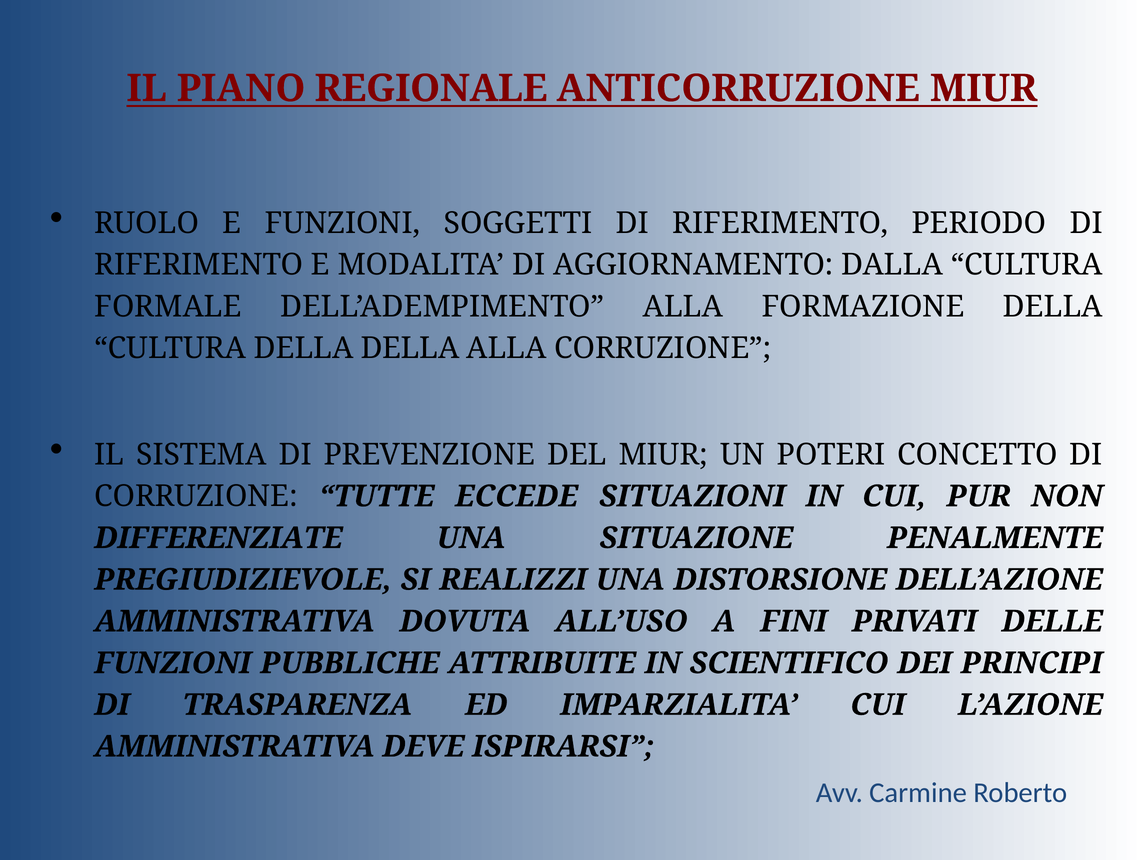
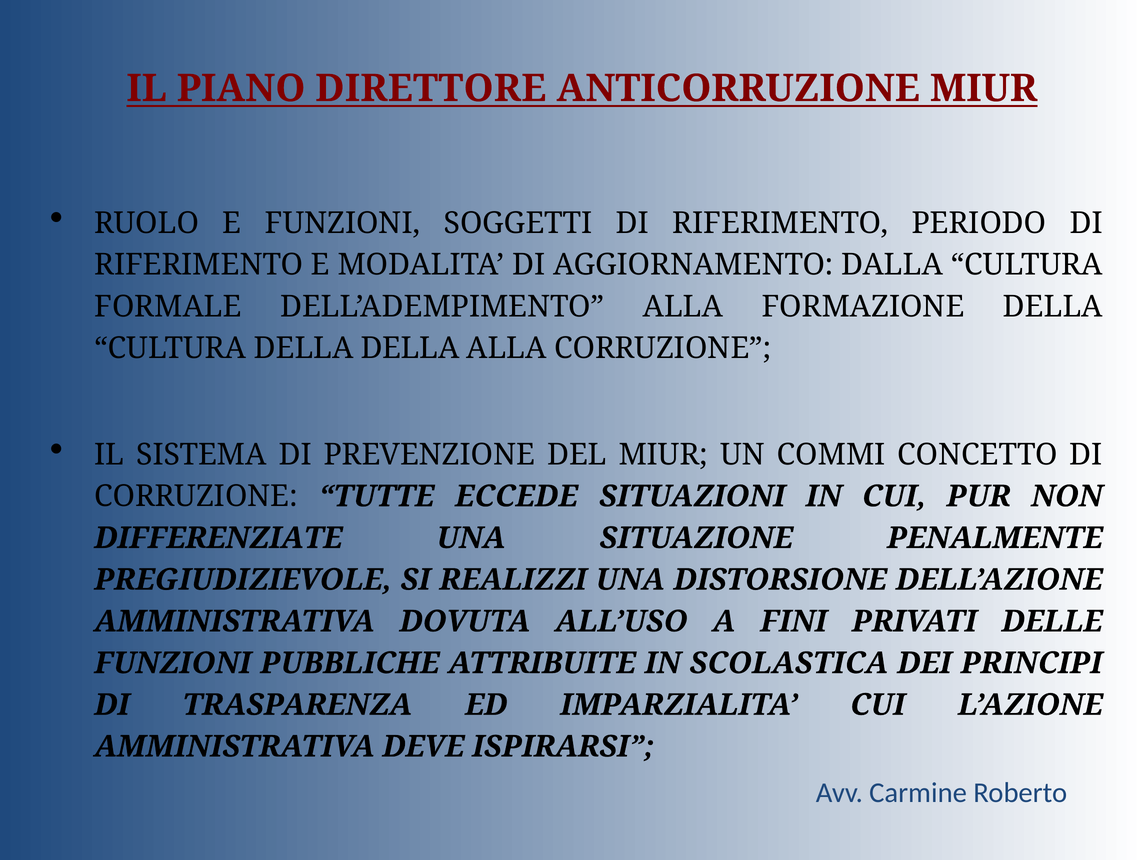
REGIONALE: REGIONALE -> DIRETTORE (431, 89)
POTERI: POTERI -> COMMI (831, 455)
SCIENTIFICO: SCIENTIFICO -> SCOLASTICA (789, 663)
